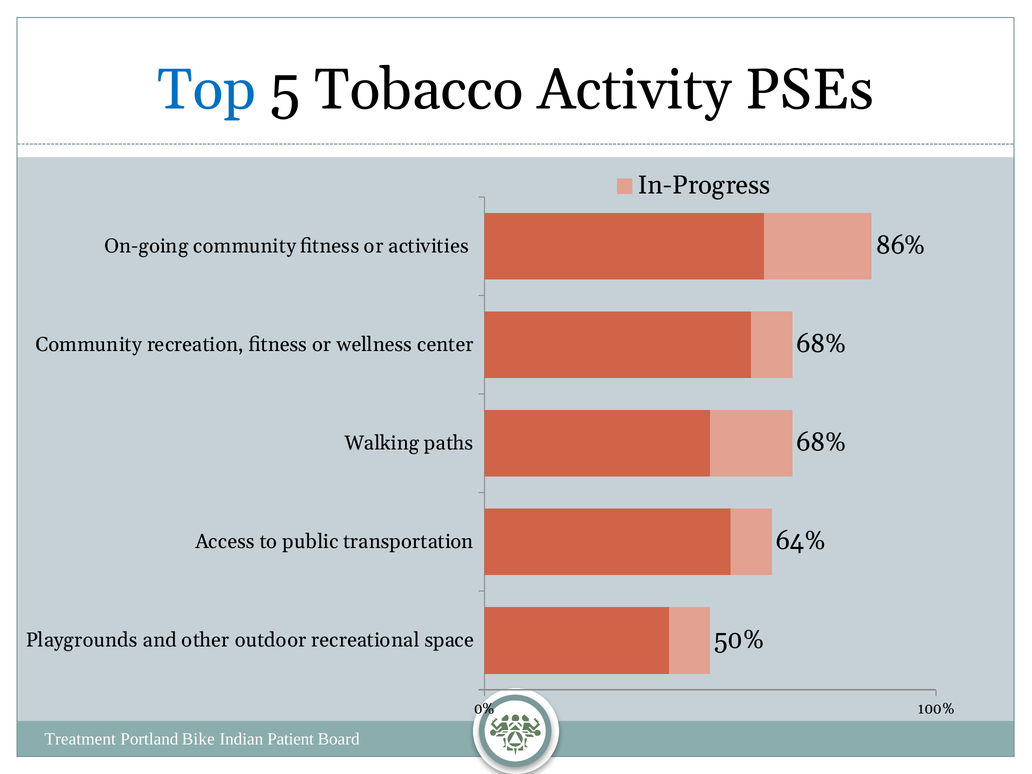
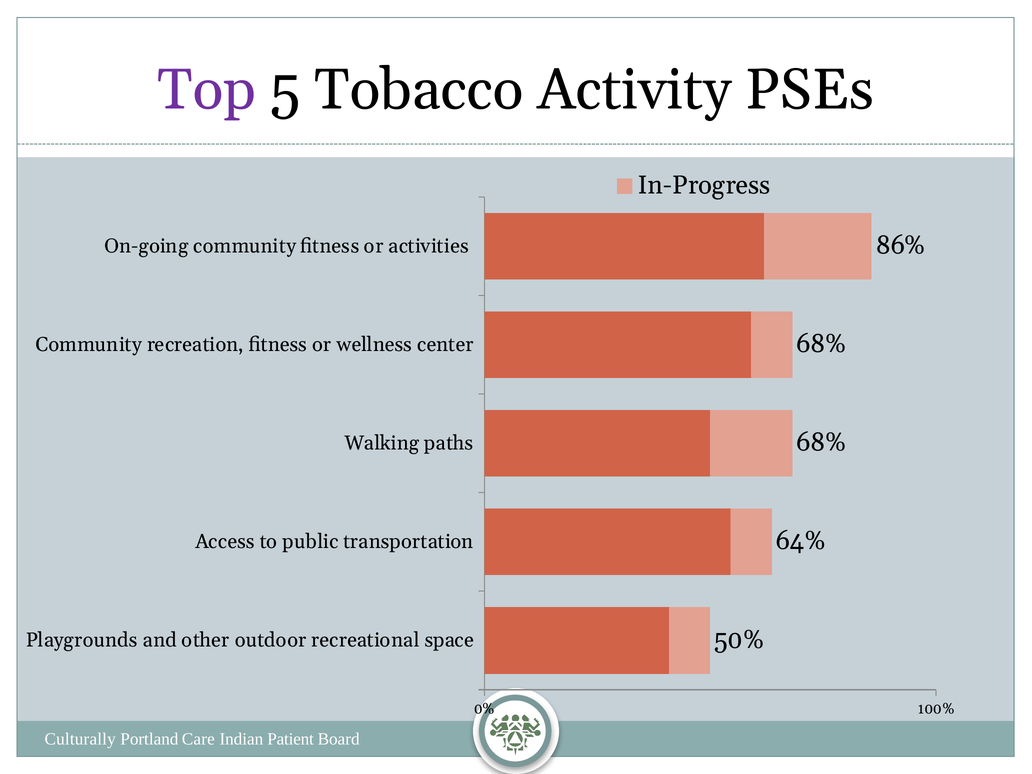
Top colour: blue -> purple (207, 90)
Treatment: Treatment -> Culturally (80, 739)
Bike: Bike -> Care (198, 739)
